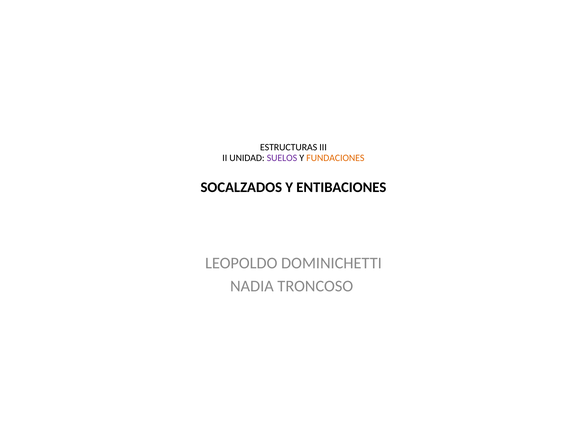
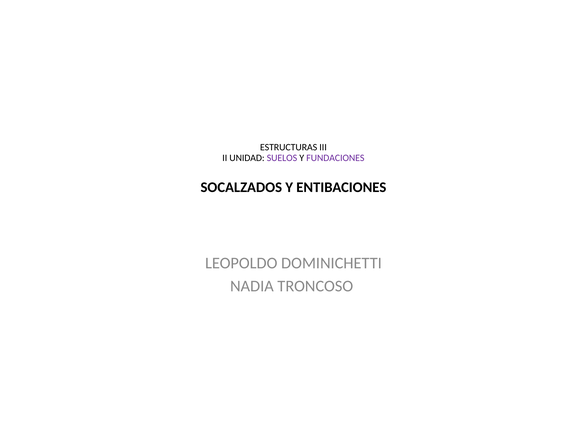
FUNDACIONES colour: orange -> purple (335, 158)
